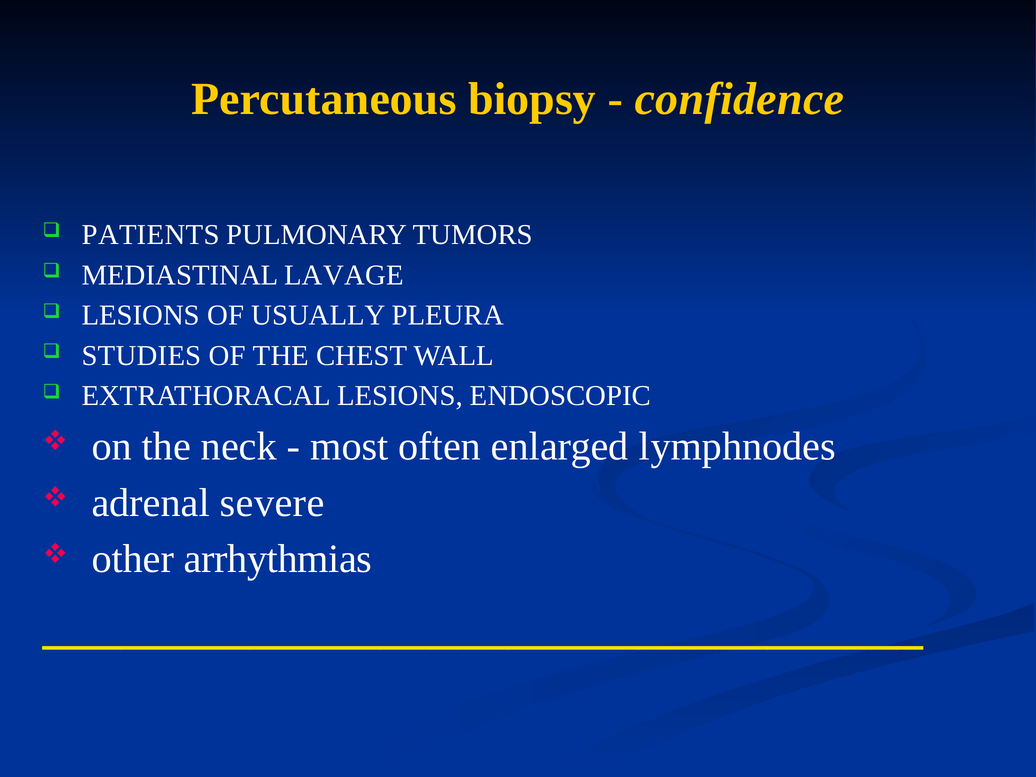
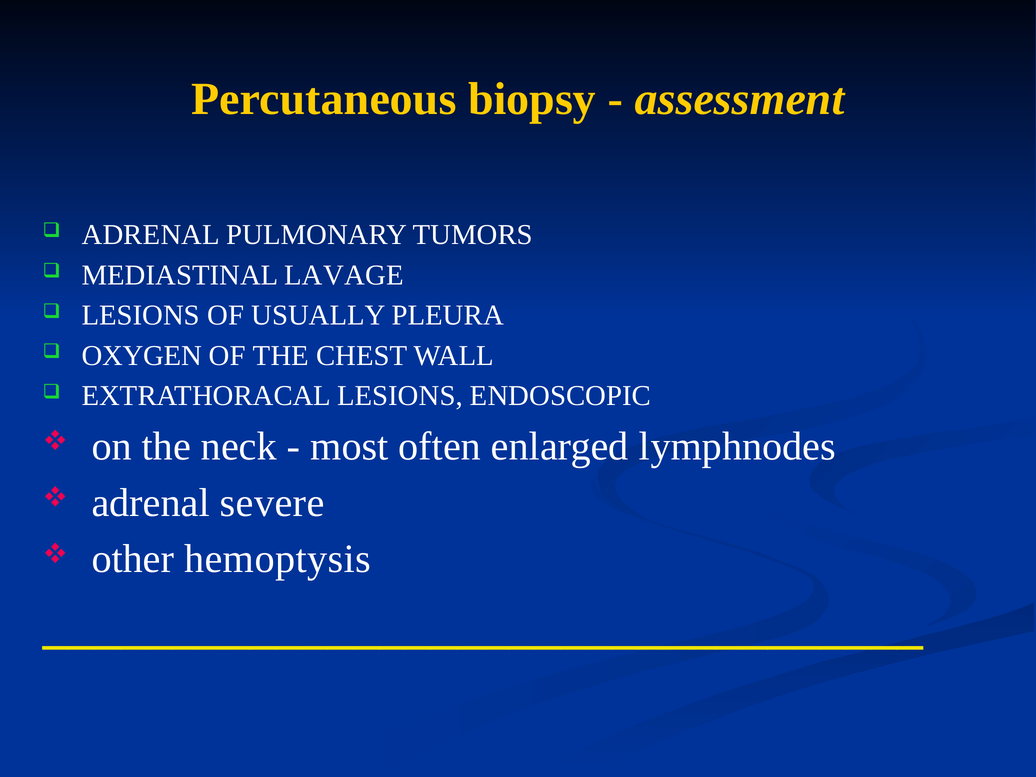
confidence: confidence -> assessment (740, 99)
PATIENTS: PATIENTS -> ADRENAL (151, 235)
STUDIES: STUDIES -> OXYGEN (142, 356)
arrhythmias: arrhythmias -> hemoptysis (278, 559)
